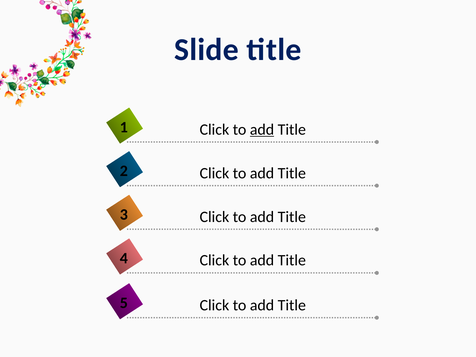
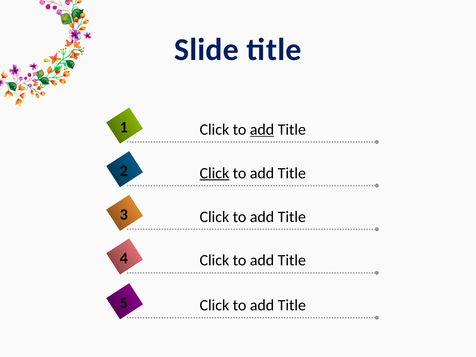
Click underline: none -> present (214, 173)
